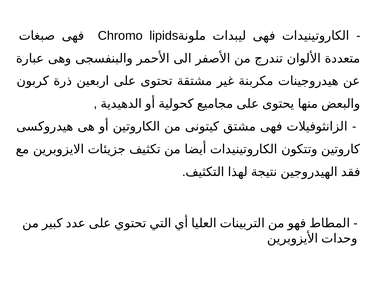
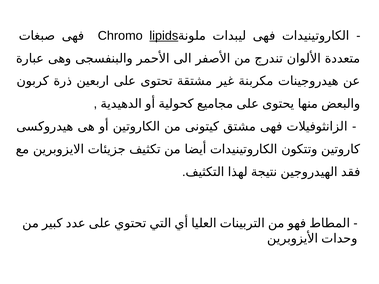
lipids underline: none -> present (164, 36)
